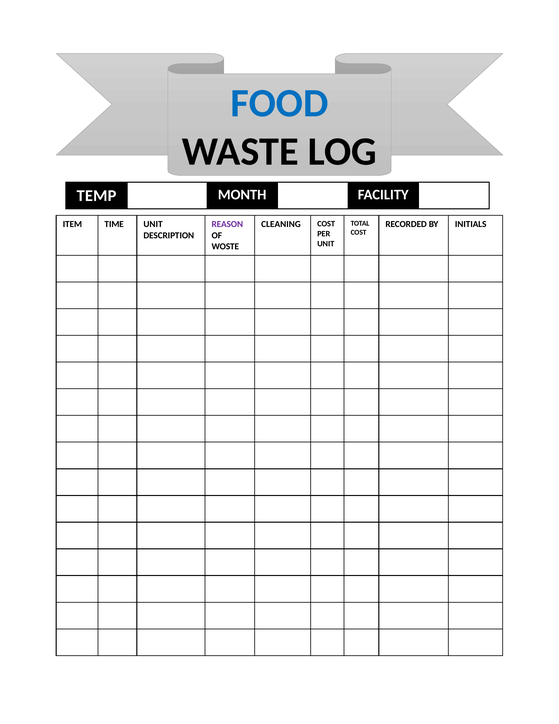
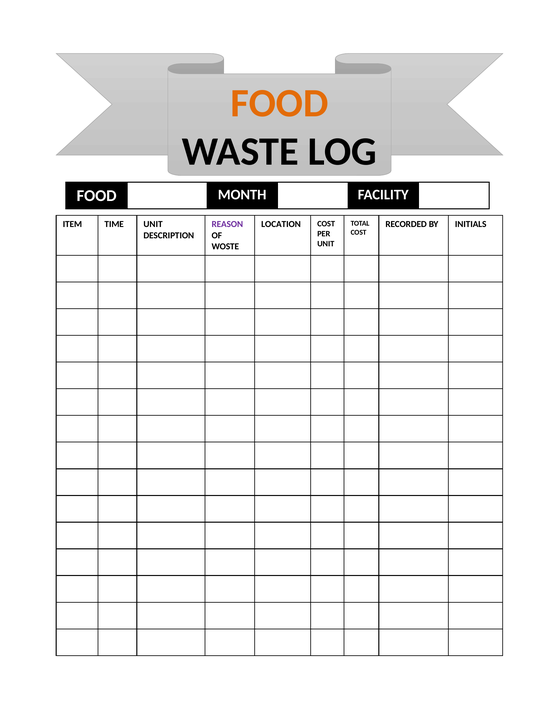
FOOD colour: blue -> orange (279, 103)
TEMP: TEMP -> FOOD (97, 195)
CLEANING: CLEANING -> LOCATION (281, 224)
